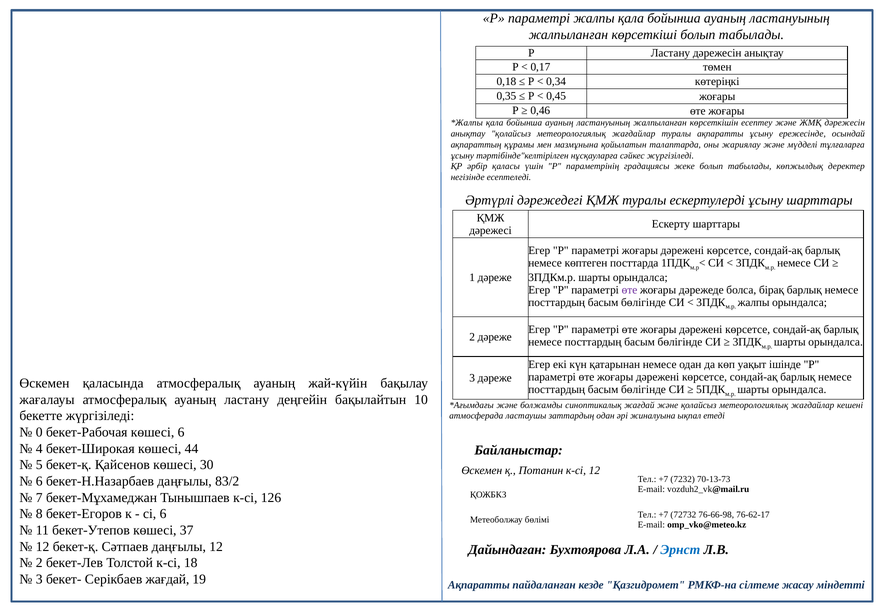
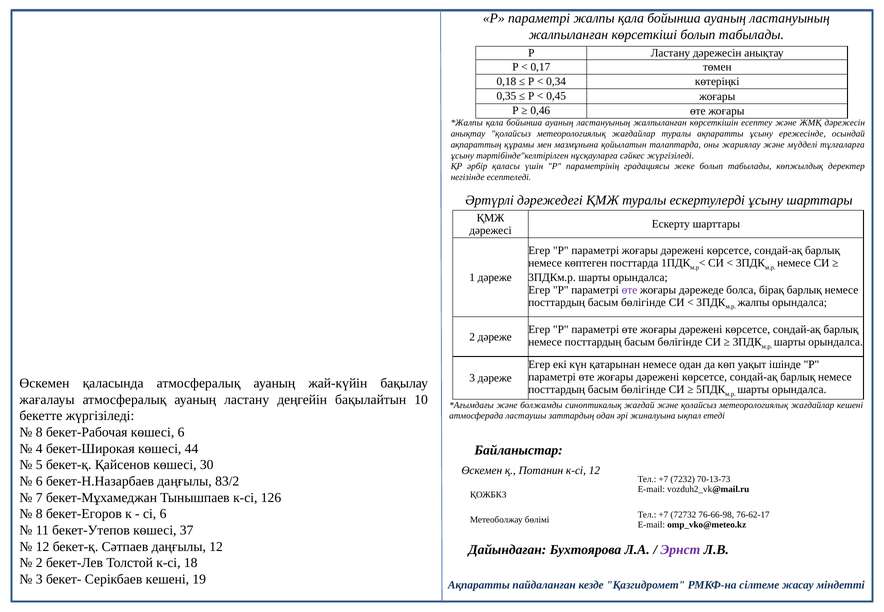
0: 0 -> 8 (39, 432)
Эрнст colour: blue -> purple (680, 550)
Серікбаев жағдай: жағдай -> кешені (167, 579)
